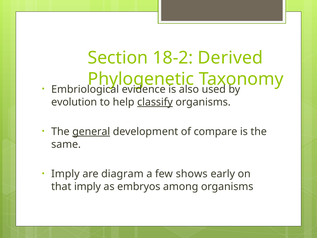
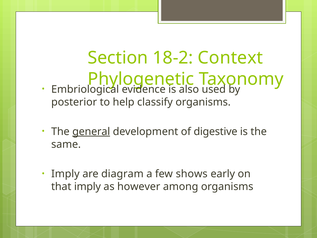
Derived: Derived -> Context (230, 58)
evolution: evolution -> posterior (74, 102)
classify underline: present -> none (155, 102)
compare: compare -> digestive (216, 131)
embryos: embryos -> however (139, 186)
